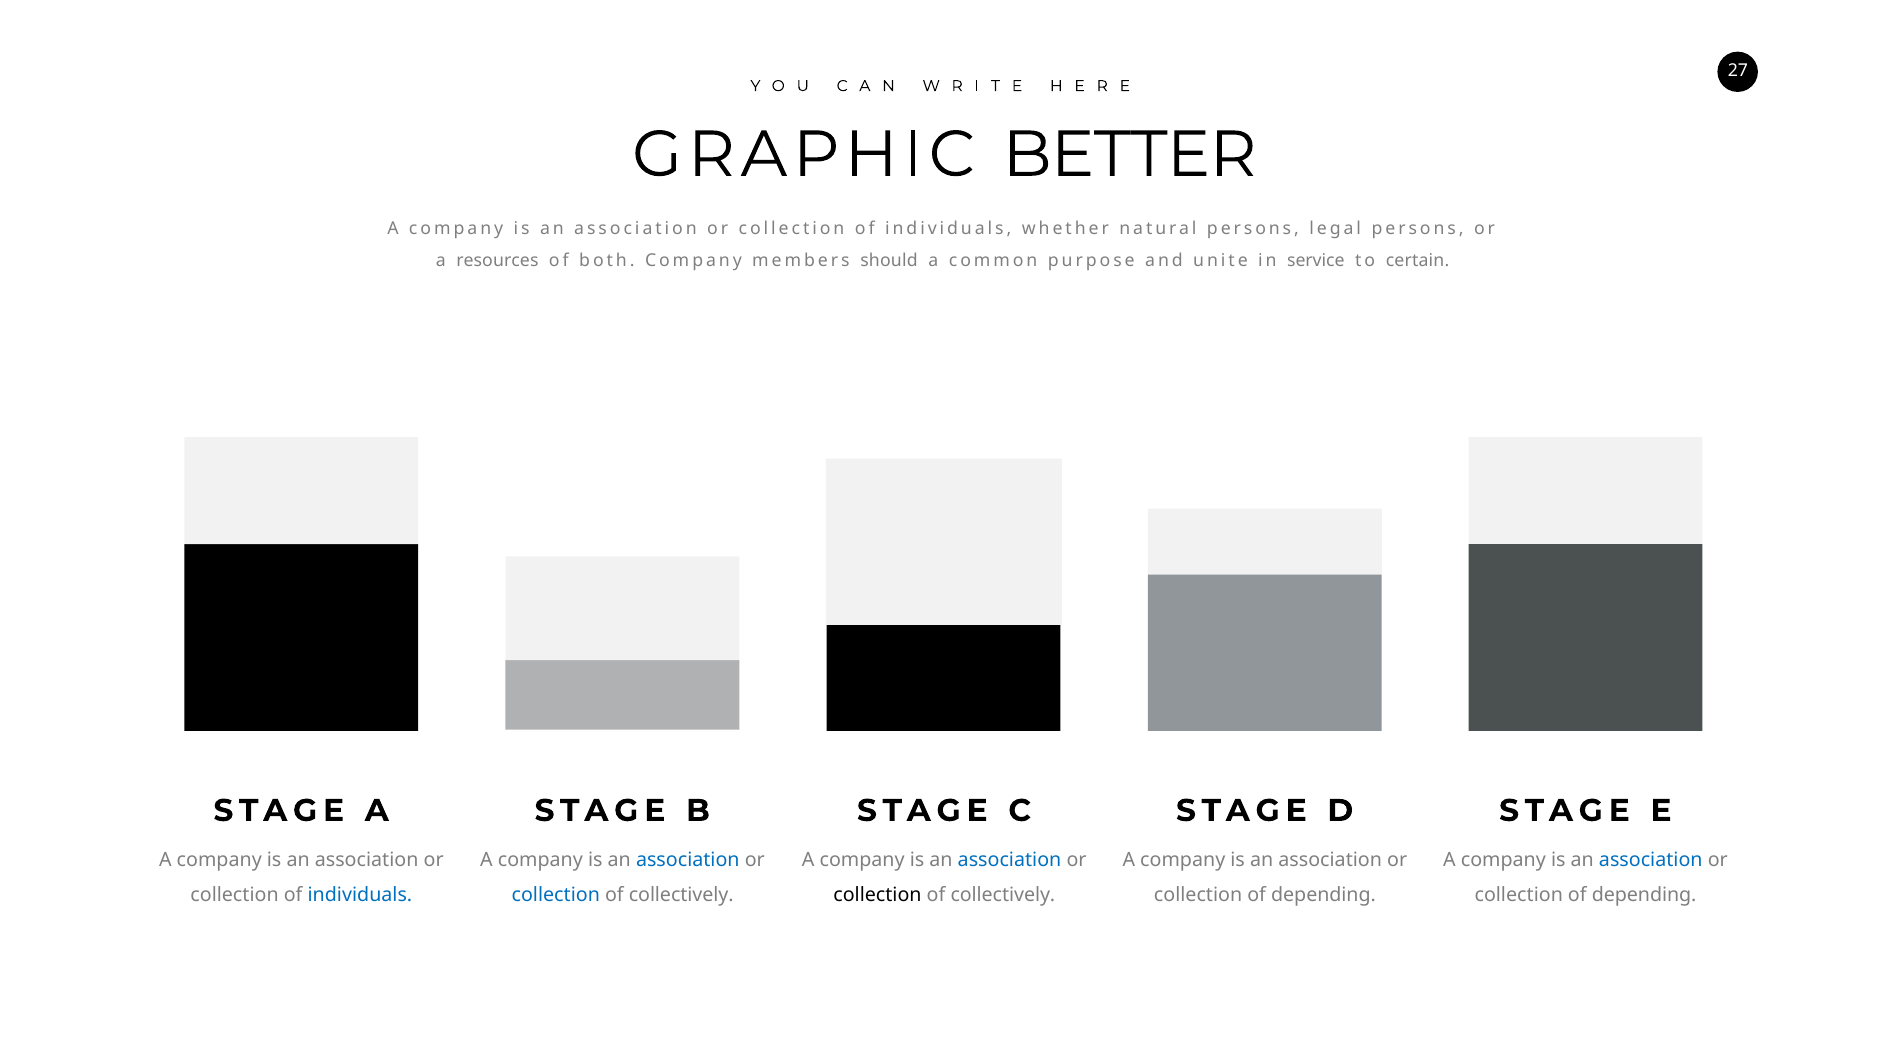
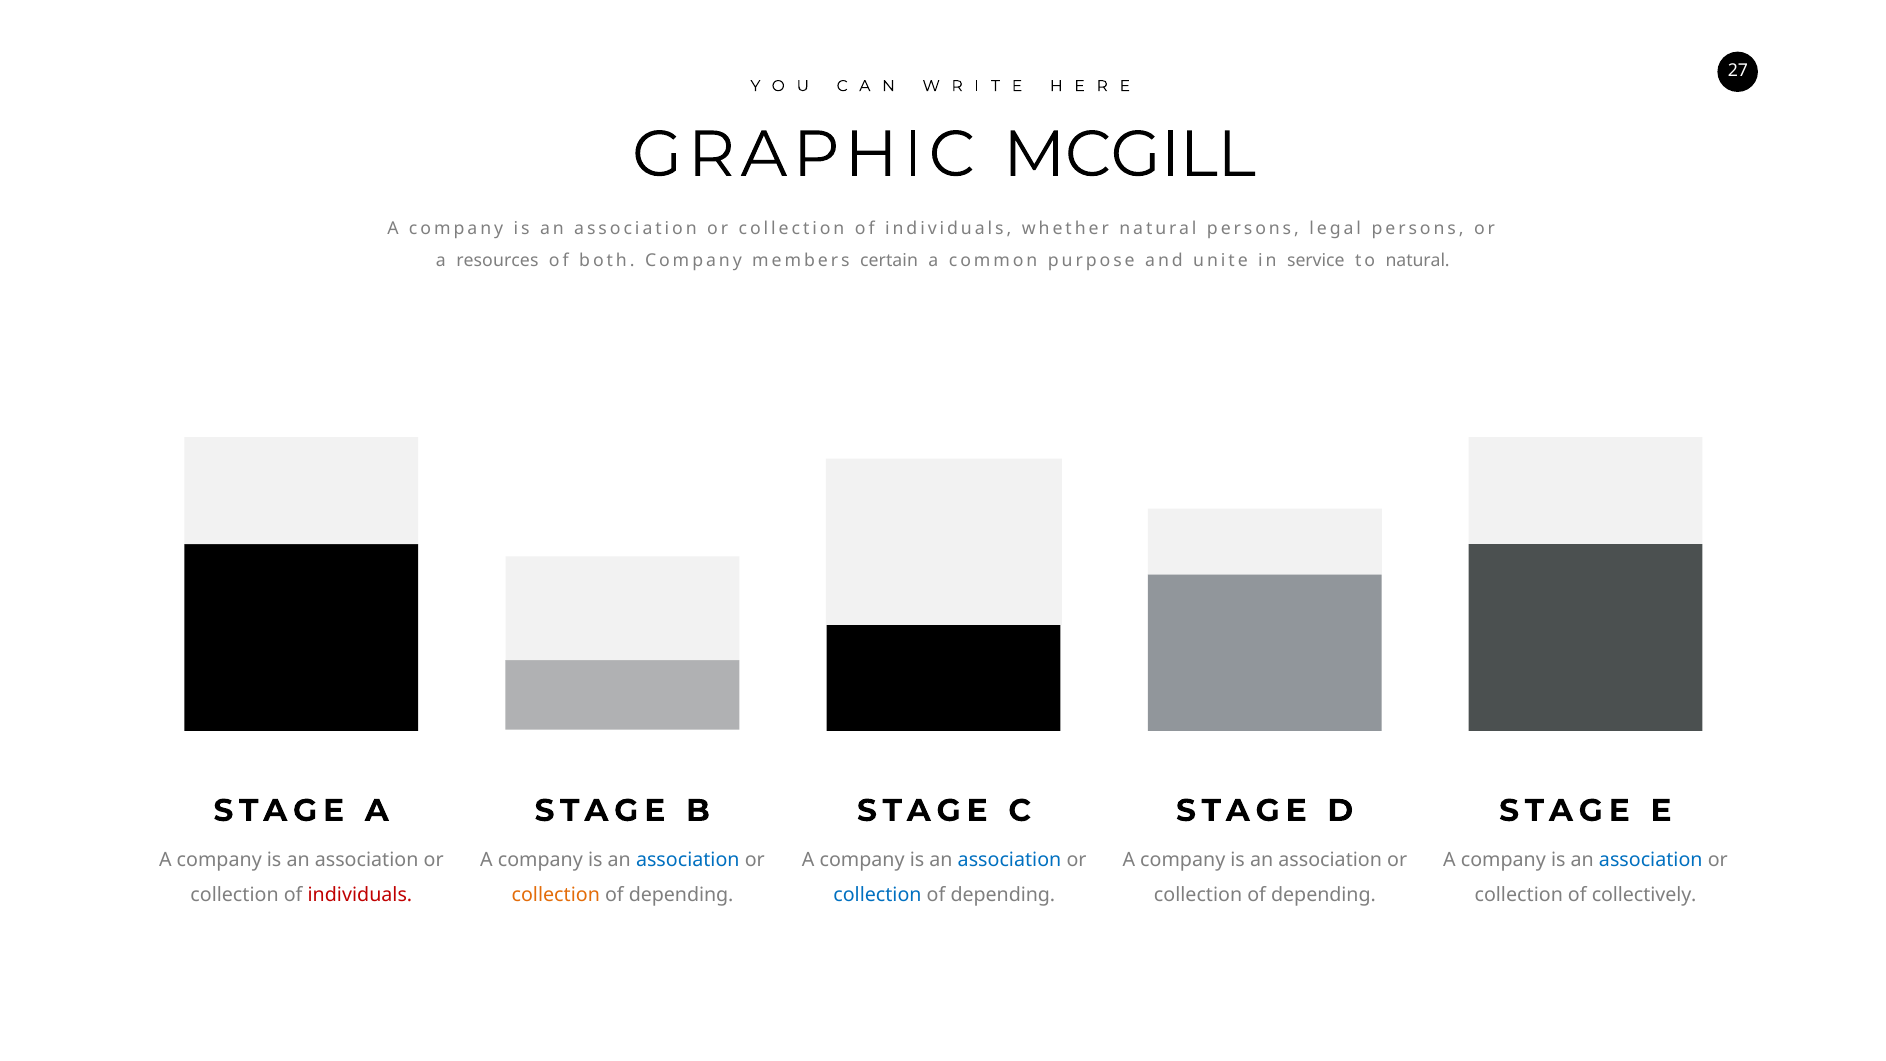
BETTER: BETTER -> MCGILL (1129, 154)
should: should -> certain (889, 260)
to certain: certain -> natural (1418, 260)
individuals colour: blue -> red (360, 895)
collection colour: blue -> orange (556, 895)
collectively: collectively -> depending (681, 895)
collection colour: black -> blue (877, 895)
collectively: collectively -> depending (1003, 895)
depending: depending -> collectively (1644, 895)
